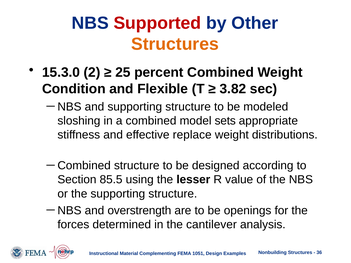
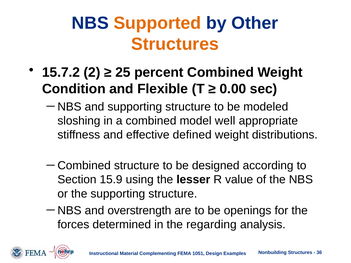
Supported colour: red -> orange (157, 23)
15.3.0: 15.3.0 -> 15.7.2 (61, 73)
3.82: 3.82 -> 0.00 (233, 89)
sets: sets -> well (225, 121)
replace: replace -> defined (192, 135)
85.5: 85.5 -> 15.9 (111, 180)
cantilever: cantilever -> regarding (211, 225)
